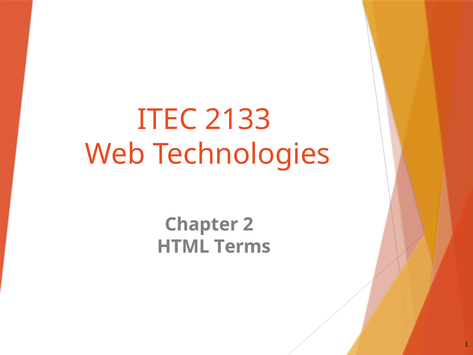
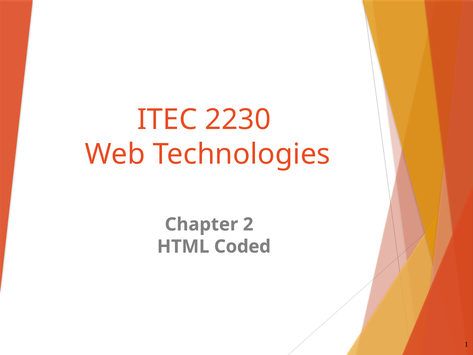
2133: 2133 -> 2230 (238, 120)
Terms: Terms -> Coded (242, 246)
